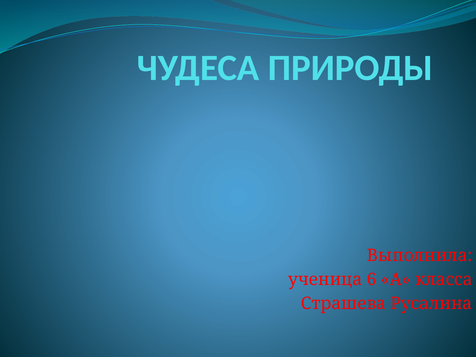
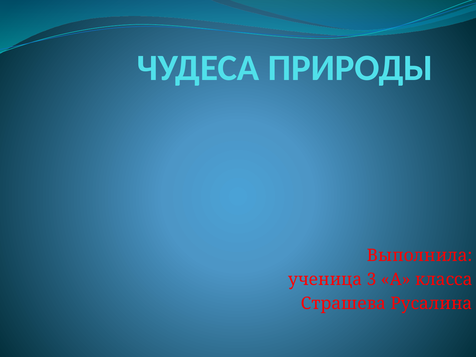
6: 6 -> 3 (372, 280)
